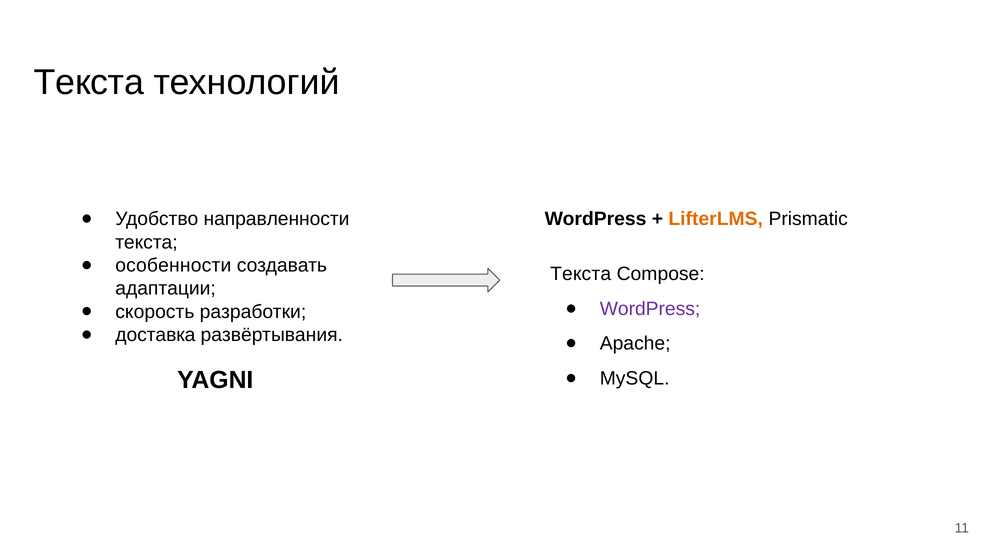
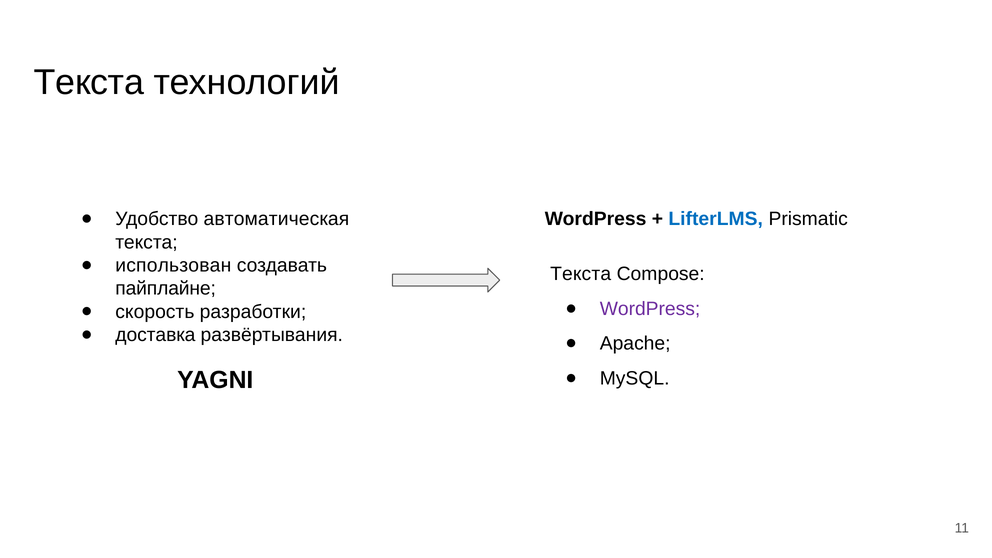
направленности: направленности -> автоматическая (276, 219)
LifterLMS colour: orange -> blue (716, 219)
особенности: особенности -> использован (173, 265)
адаптации: адаптации -> пайплайне (166, 289)
